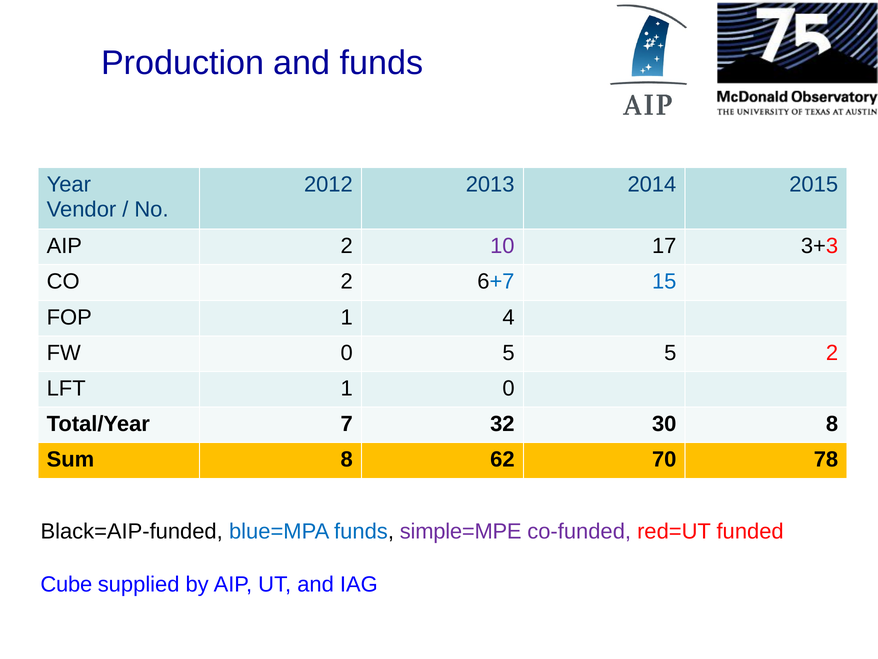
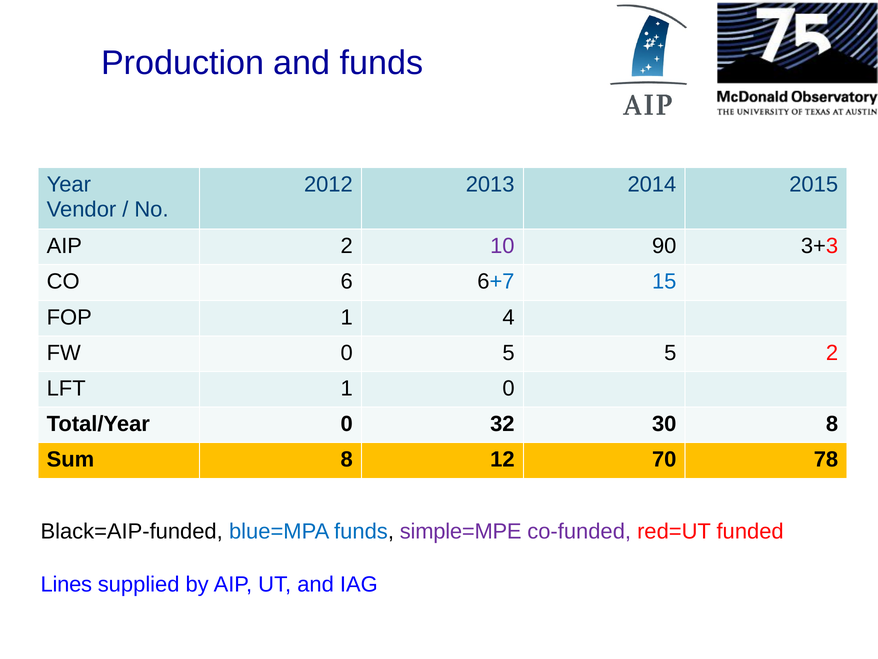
17: 17 -> 90 (664, 246)
CO 2: 2 -> 6 (347, 282)
Total/Year 7: 7 -> 0 (347, 424)
62: 62 -> 12 (502, 459)
Cube: Cube -> Lines (66, 584)
